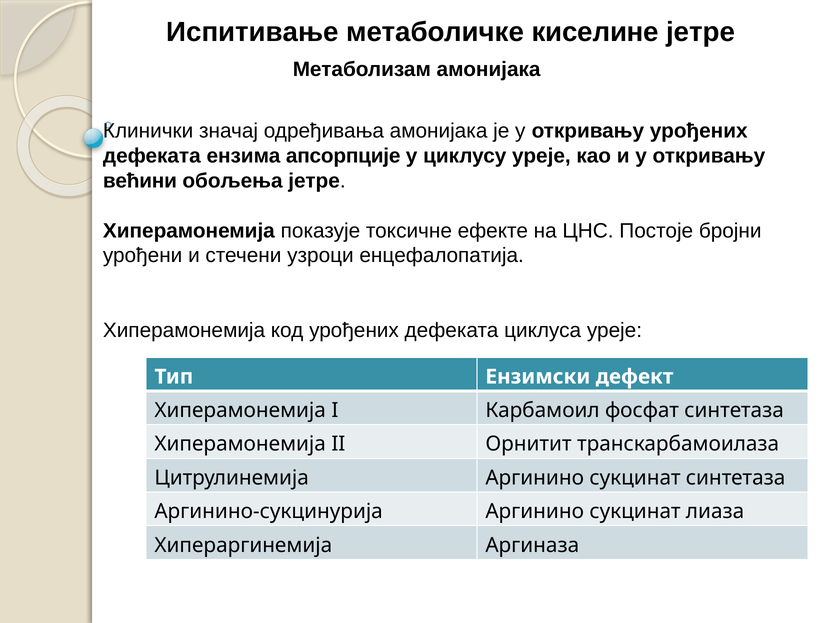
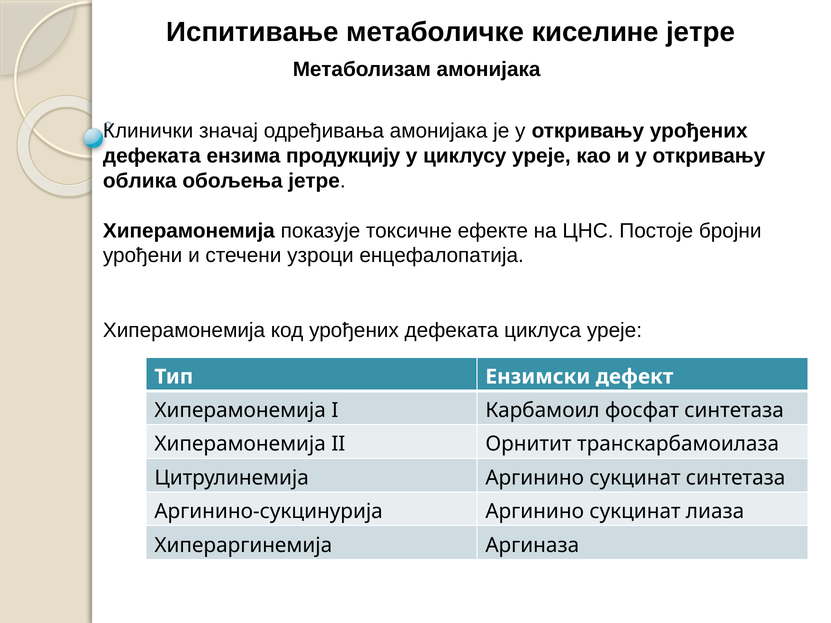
апсорпције: апсорпције -> продукцију (343, 156)
већини: већини -> облика (140, 181)
